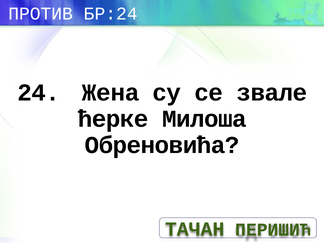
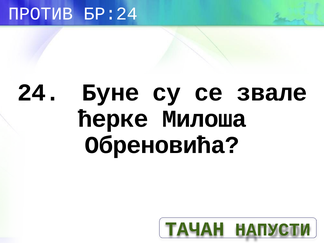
Жена: Жена -> Буне (111, 93)
ПЕРИШИЋ: ПЕРИШИЋ -> НАПУСТИ (273, 230)
